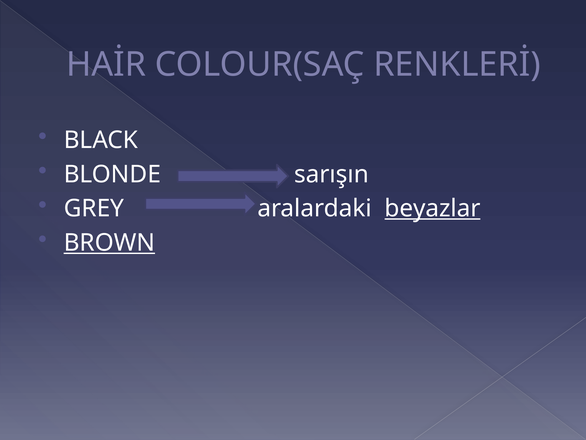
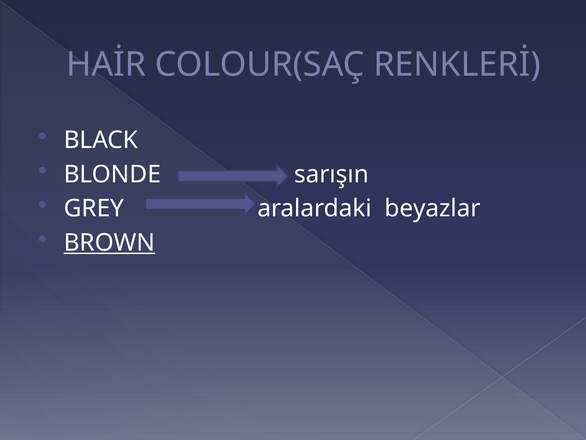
beyazlar underline: present -> none (432, 208)
